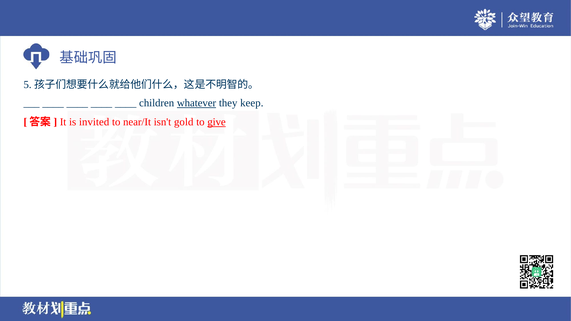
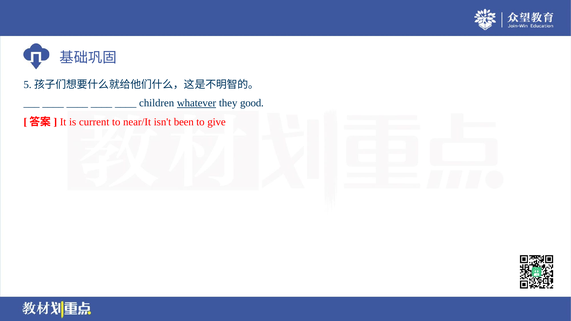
keep: keep -> good (252, 103)
invited: invited -> current (94, 122)
gold: gold -> been (184, 122)
give underline: present -> none (217, 122)
